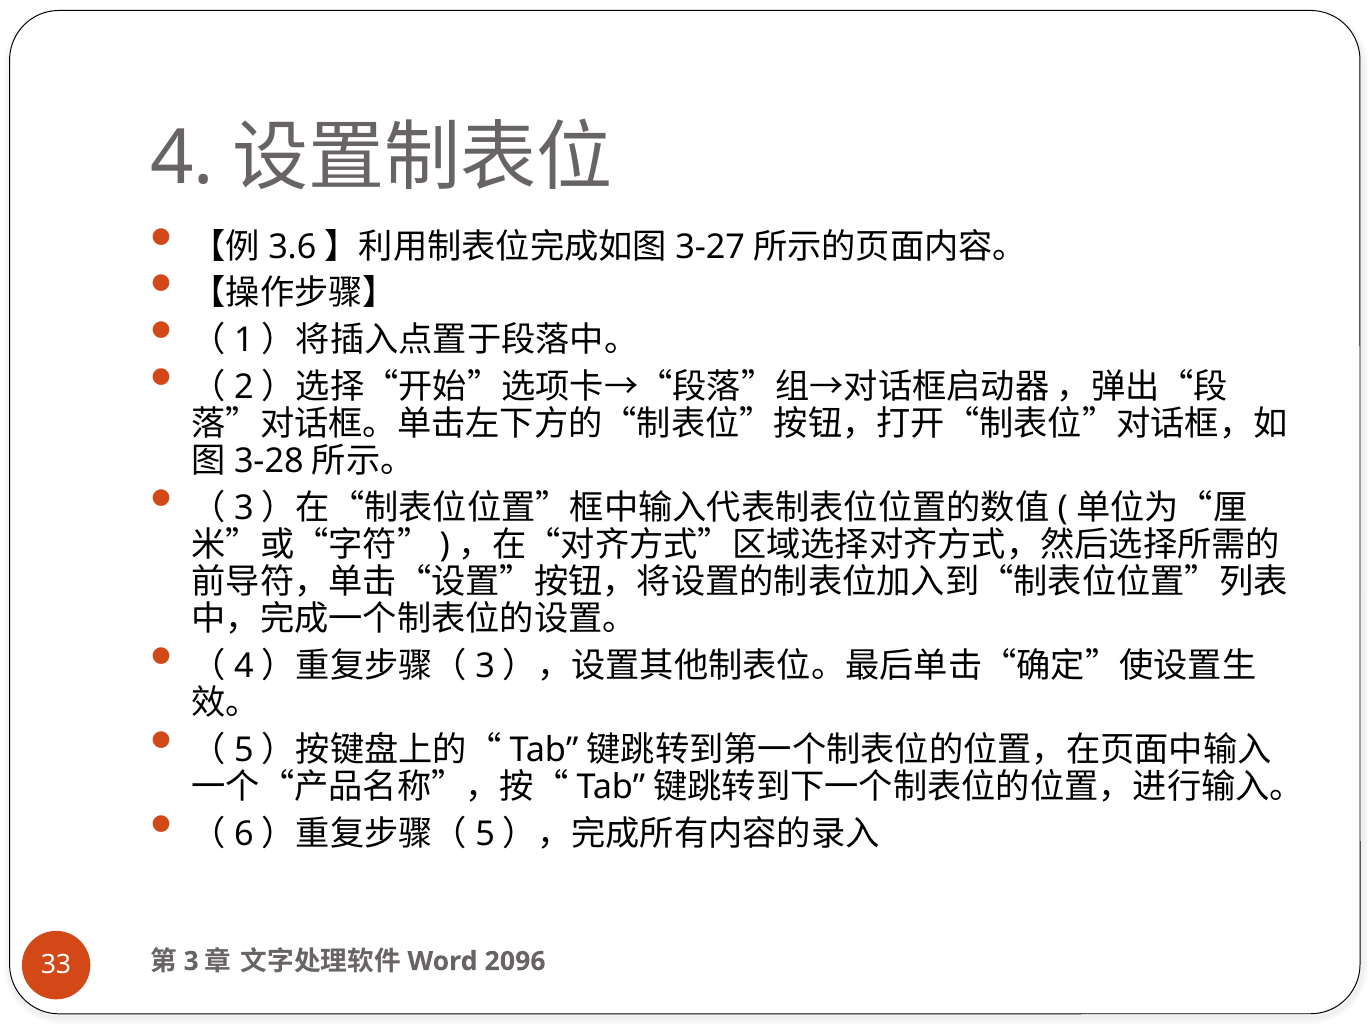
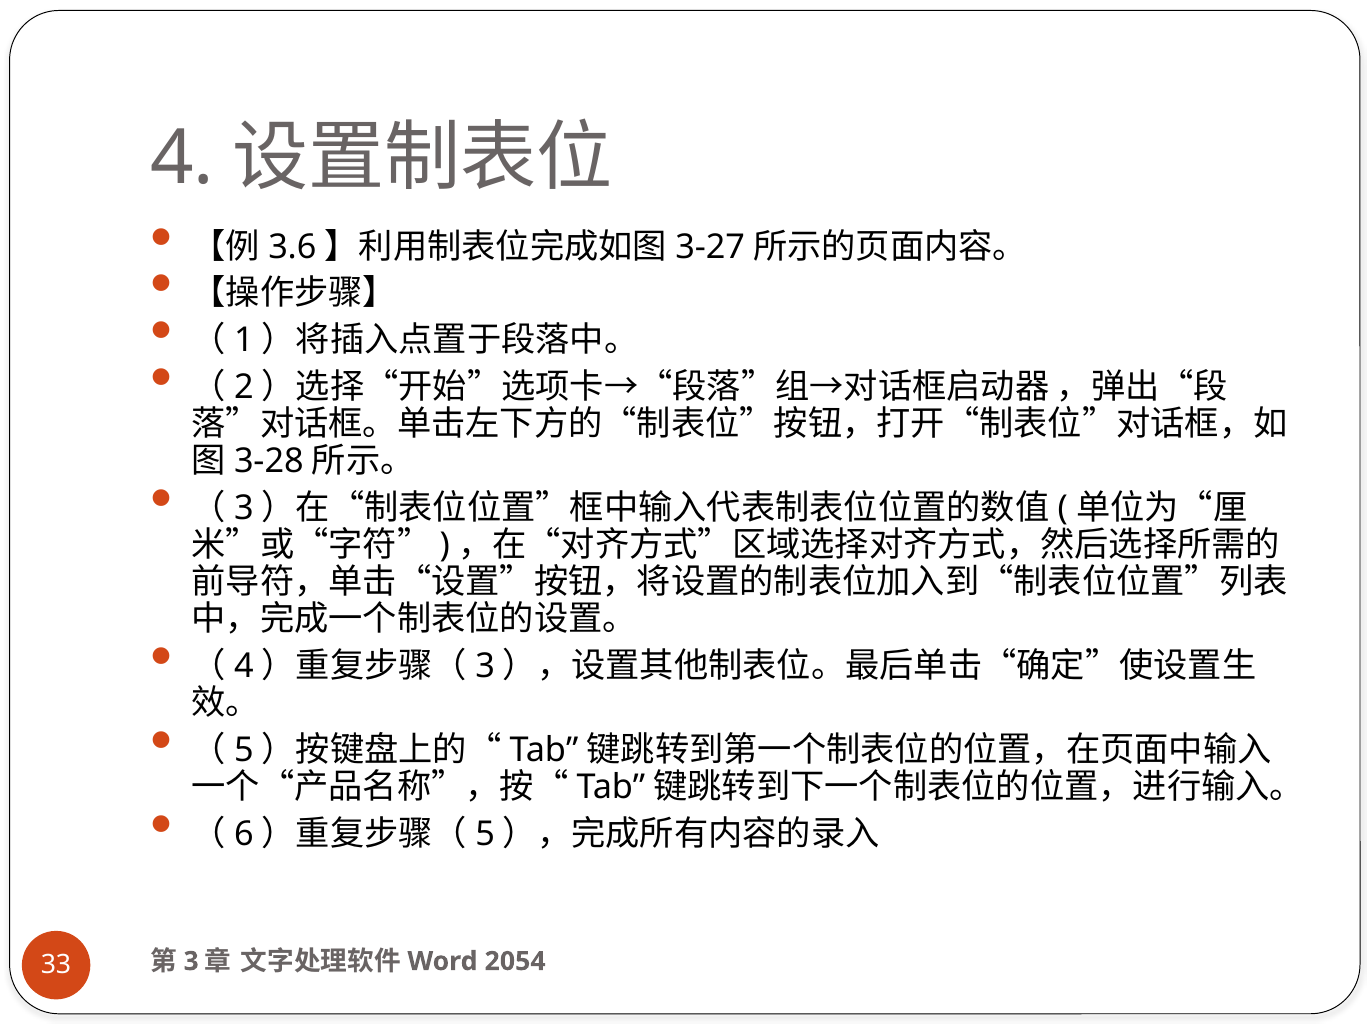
2096: 2096 -> 2054 (515, 961)
